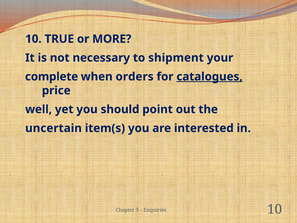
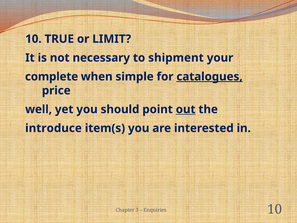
MORE: MORE -> LIMIT (112, 39)
orders: orders -> simple (135, 77)
out underline: none -> present (186, 109)
uncertain: uncertain -> introduce (54, 128)
